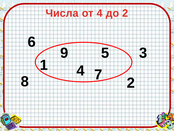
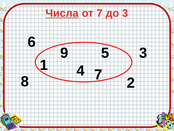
Числа underline: none -> present (62, 13)
от 4: 4 -> 7 (100, 13)
до 2: 2 -> 3 (125, 13)
